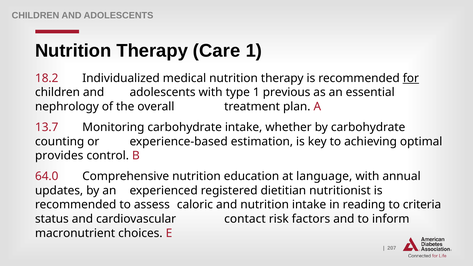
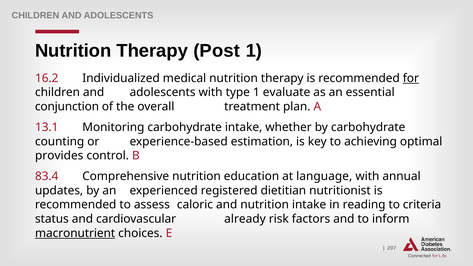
Care: Care -> Post (217, 51)
18.2: 18.2 -> 16.2 (47, 78)
previous: previous -> evaluate (287, 92)
nephrology: nephrology -> conjunction (67, 107)
13.7: 13.7 -> 13.1 (47, 127)
64.0: 64.0 -> 83.4 (47, 176)
contact: contact -> already (245, 219)
macronutrient underline: none -> present (75, 233)
